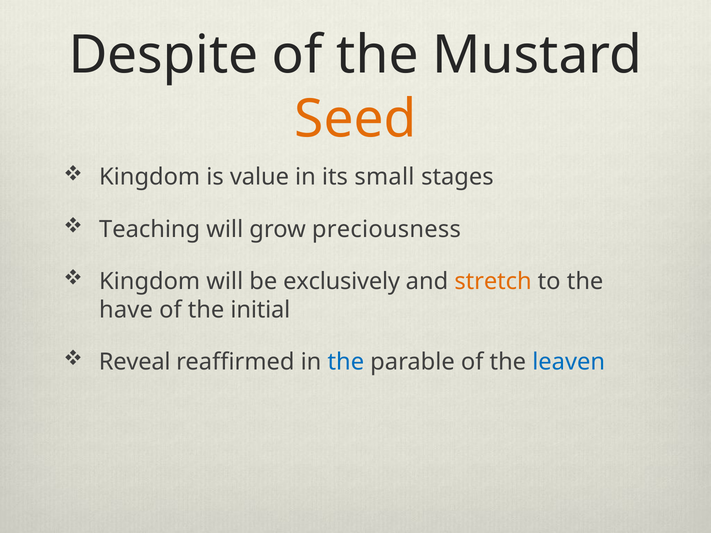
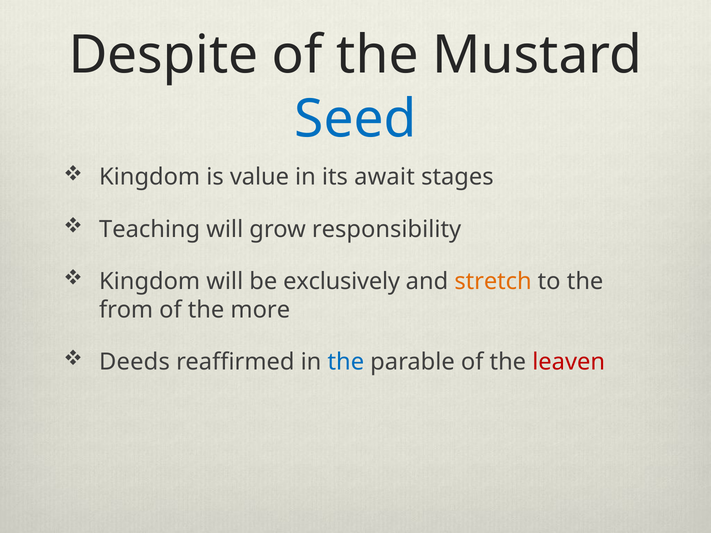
Seed colour: orange -> blue (355, 119)
small: small -> await (384, 177)
preciousness: preciousness -> responsibility (387, 229)
have: have -> from (126, 310)
initial: initial -> more (260, 310)
Reveal: Reveal -> Deeds (134, 362)
leaven colour: blue -> red (569, 362)
